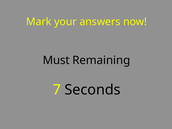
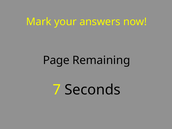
Must: Must -> Page (56, 60)
